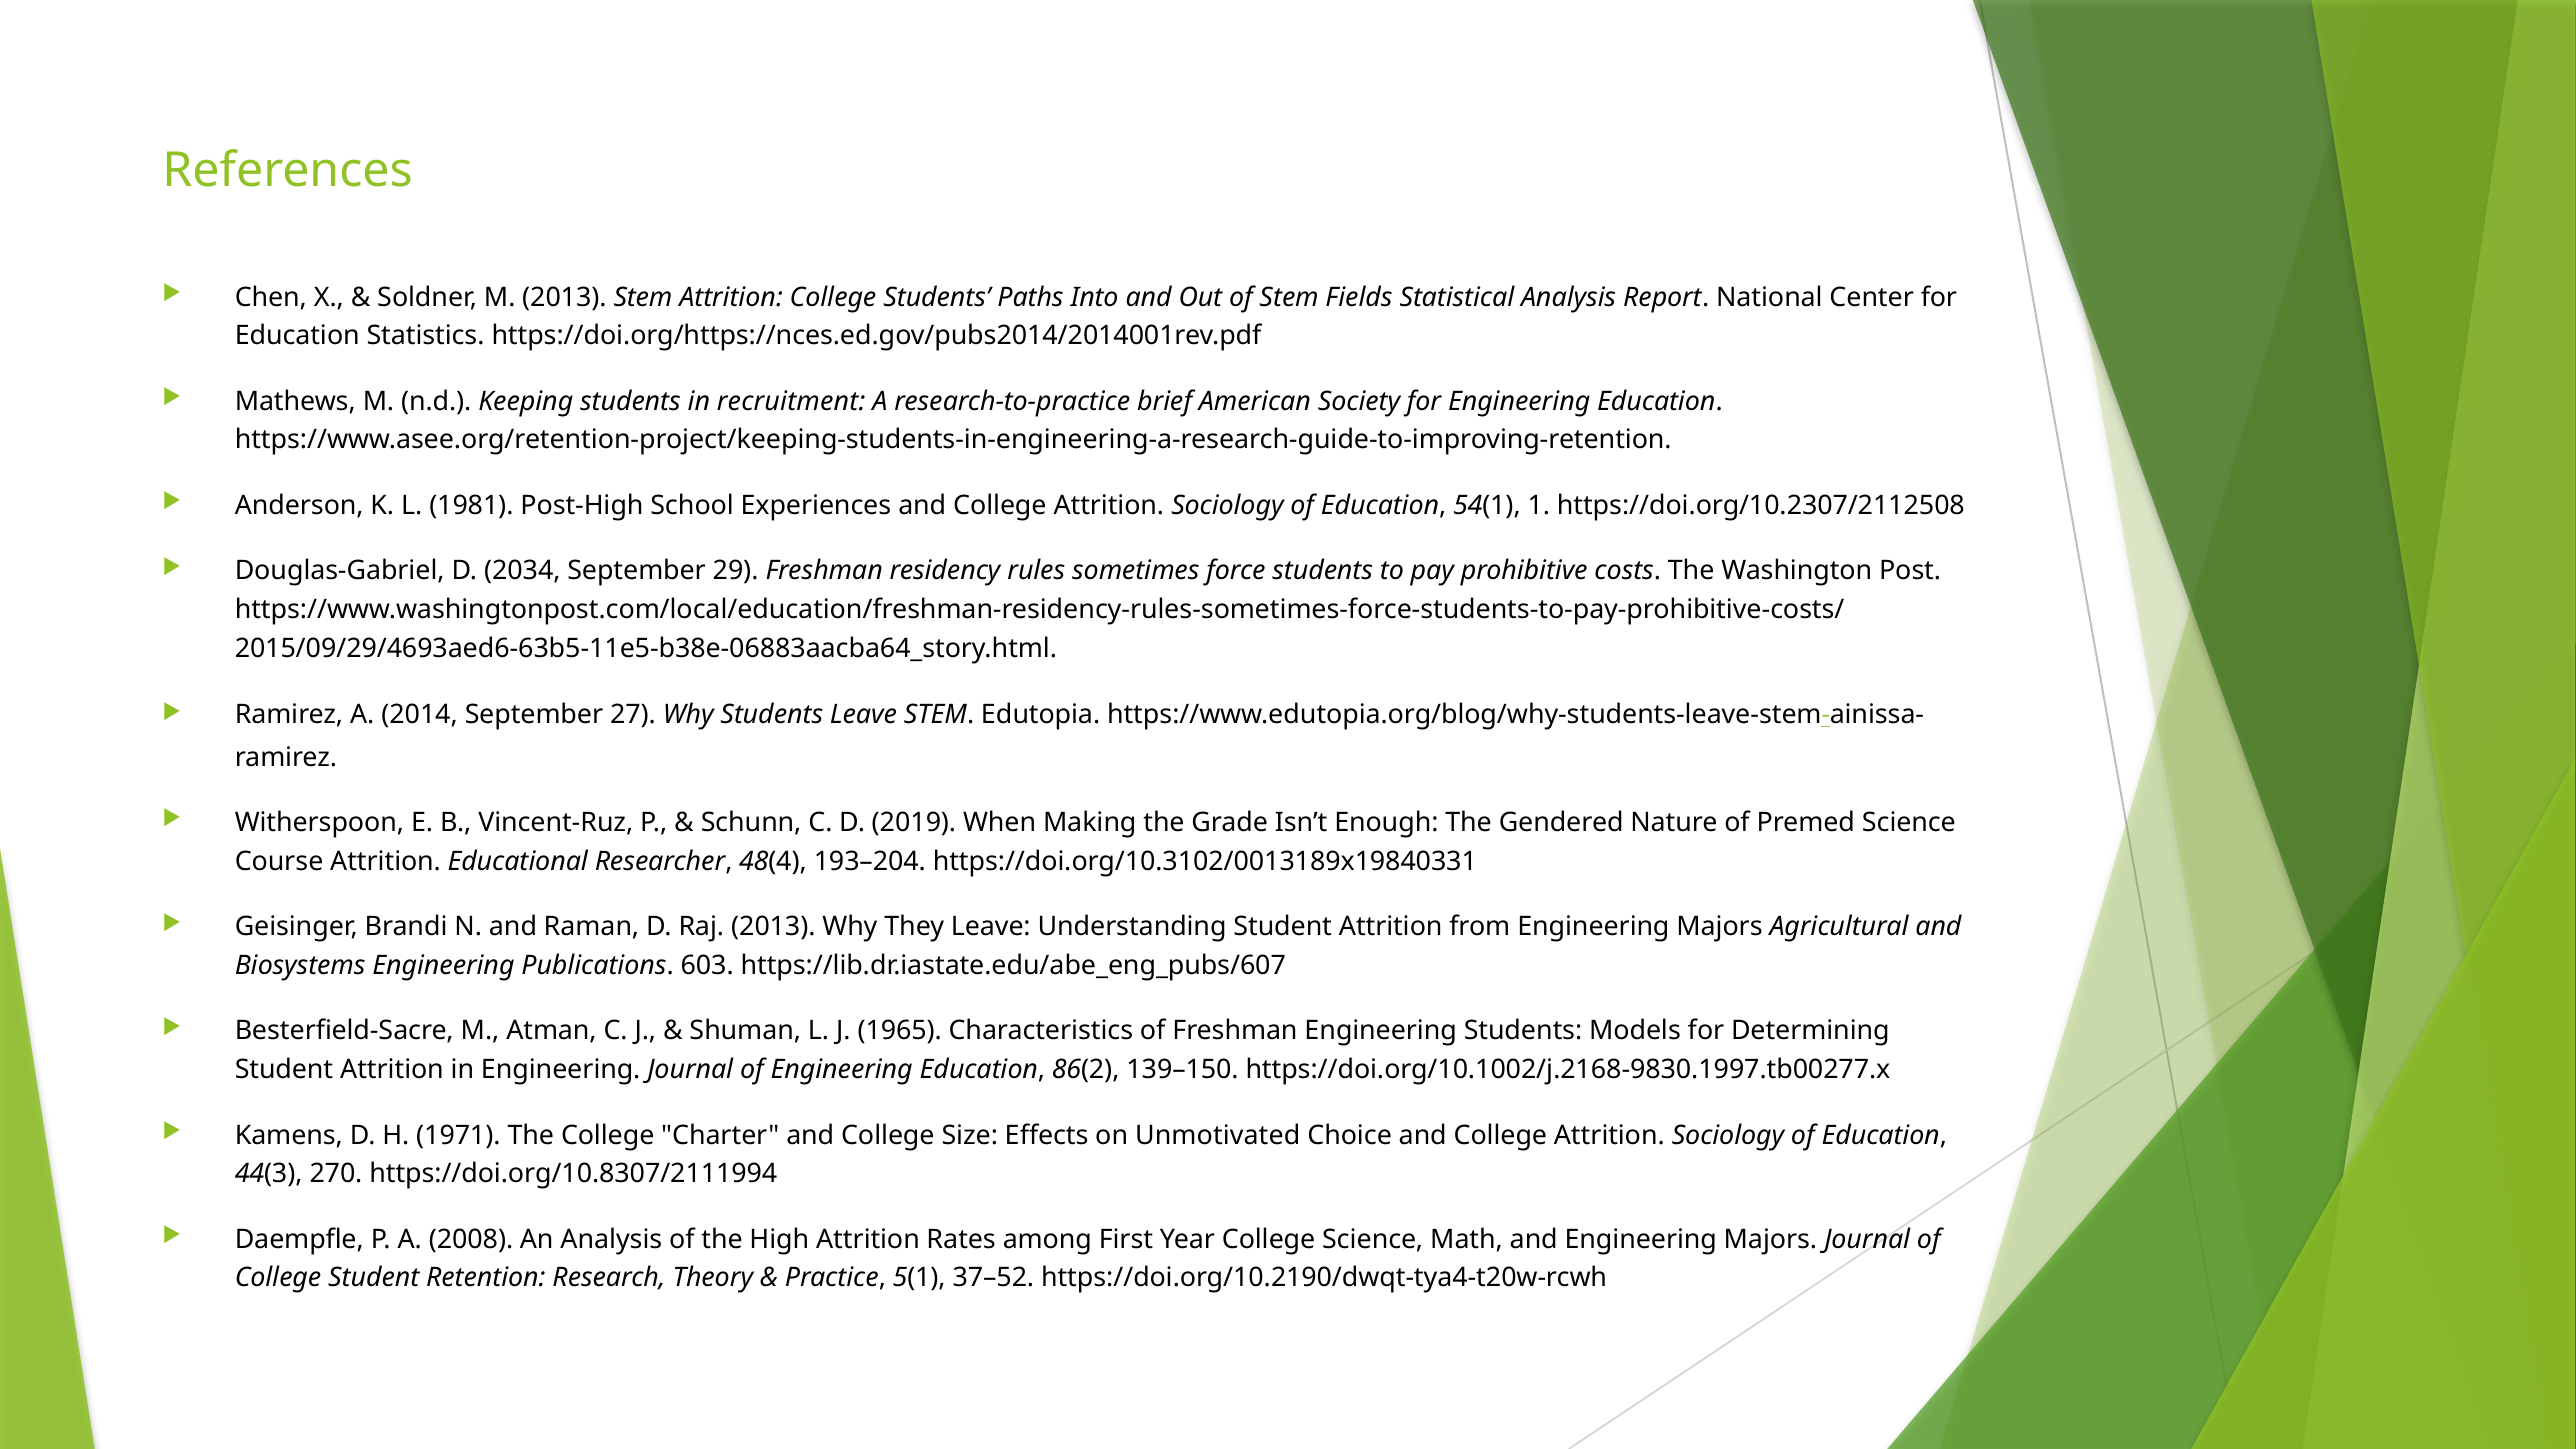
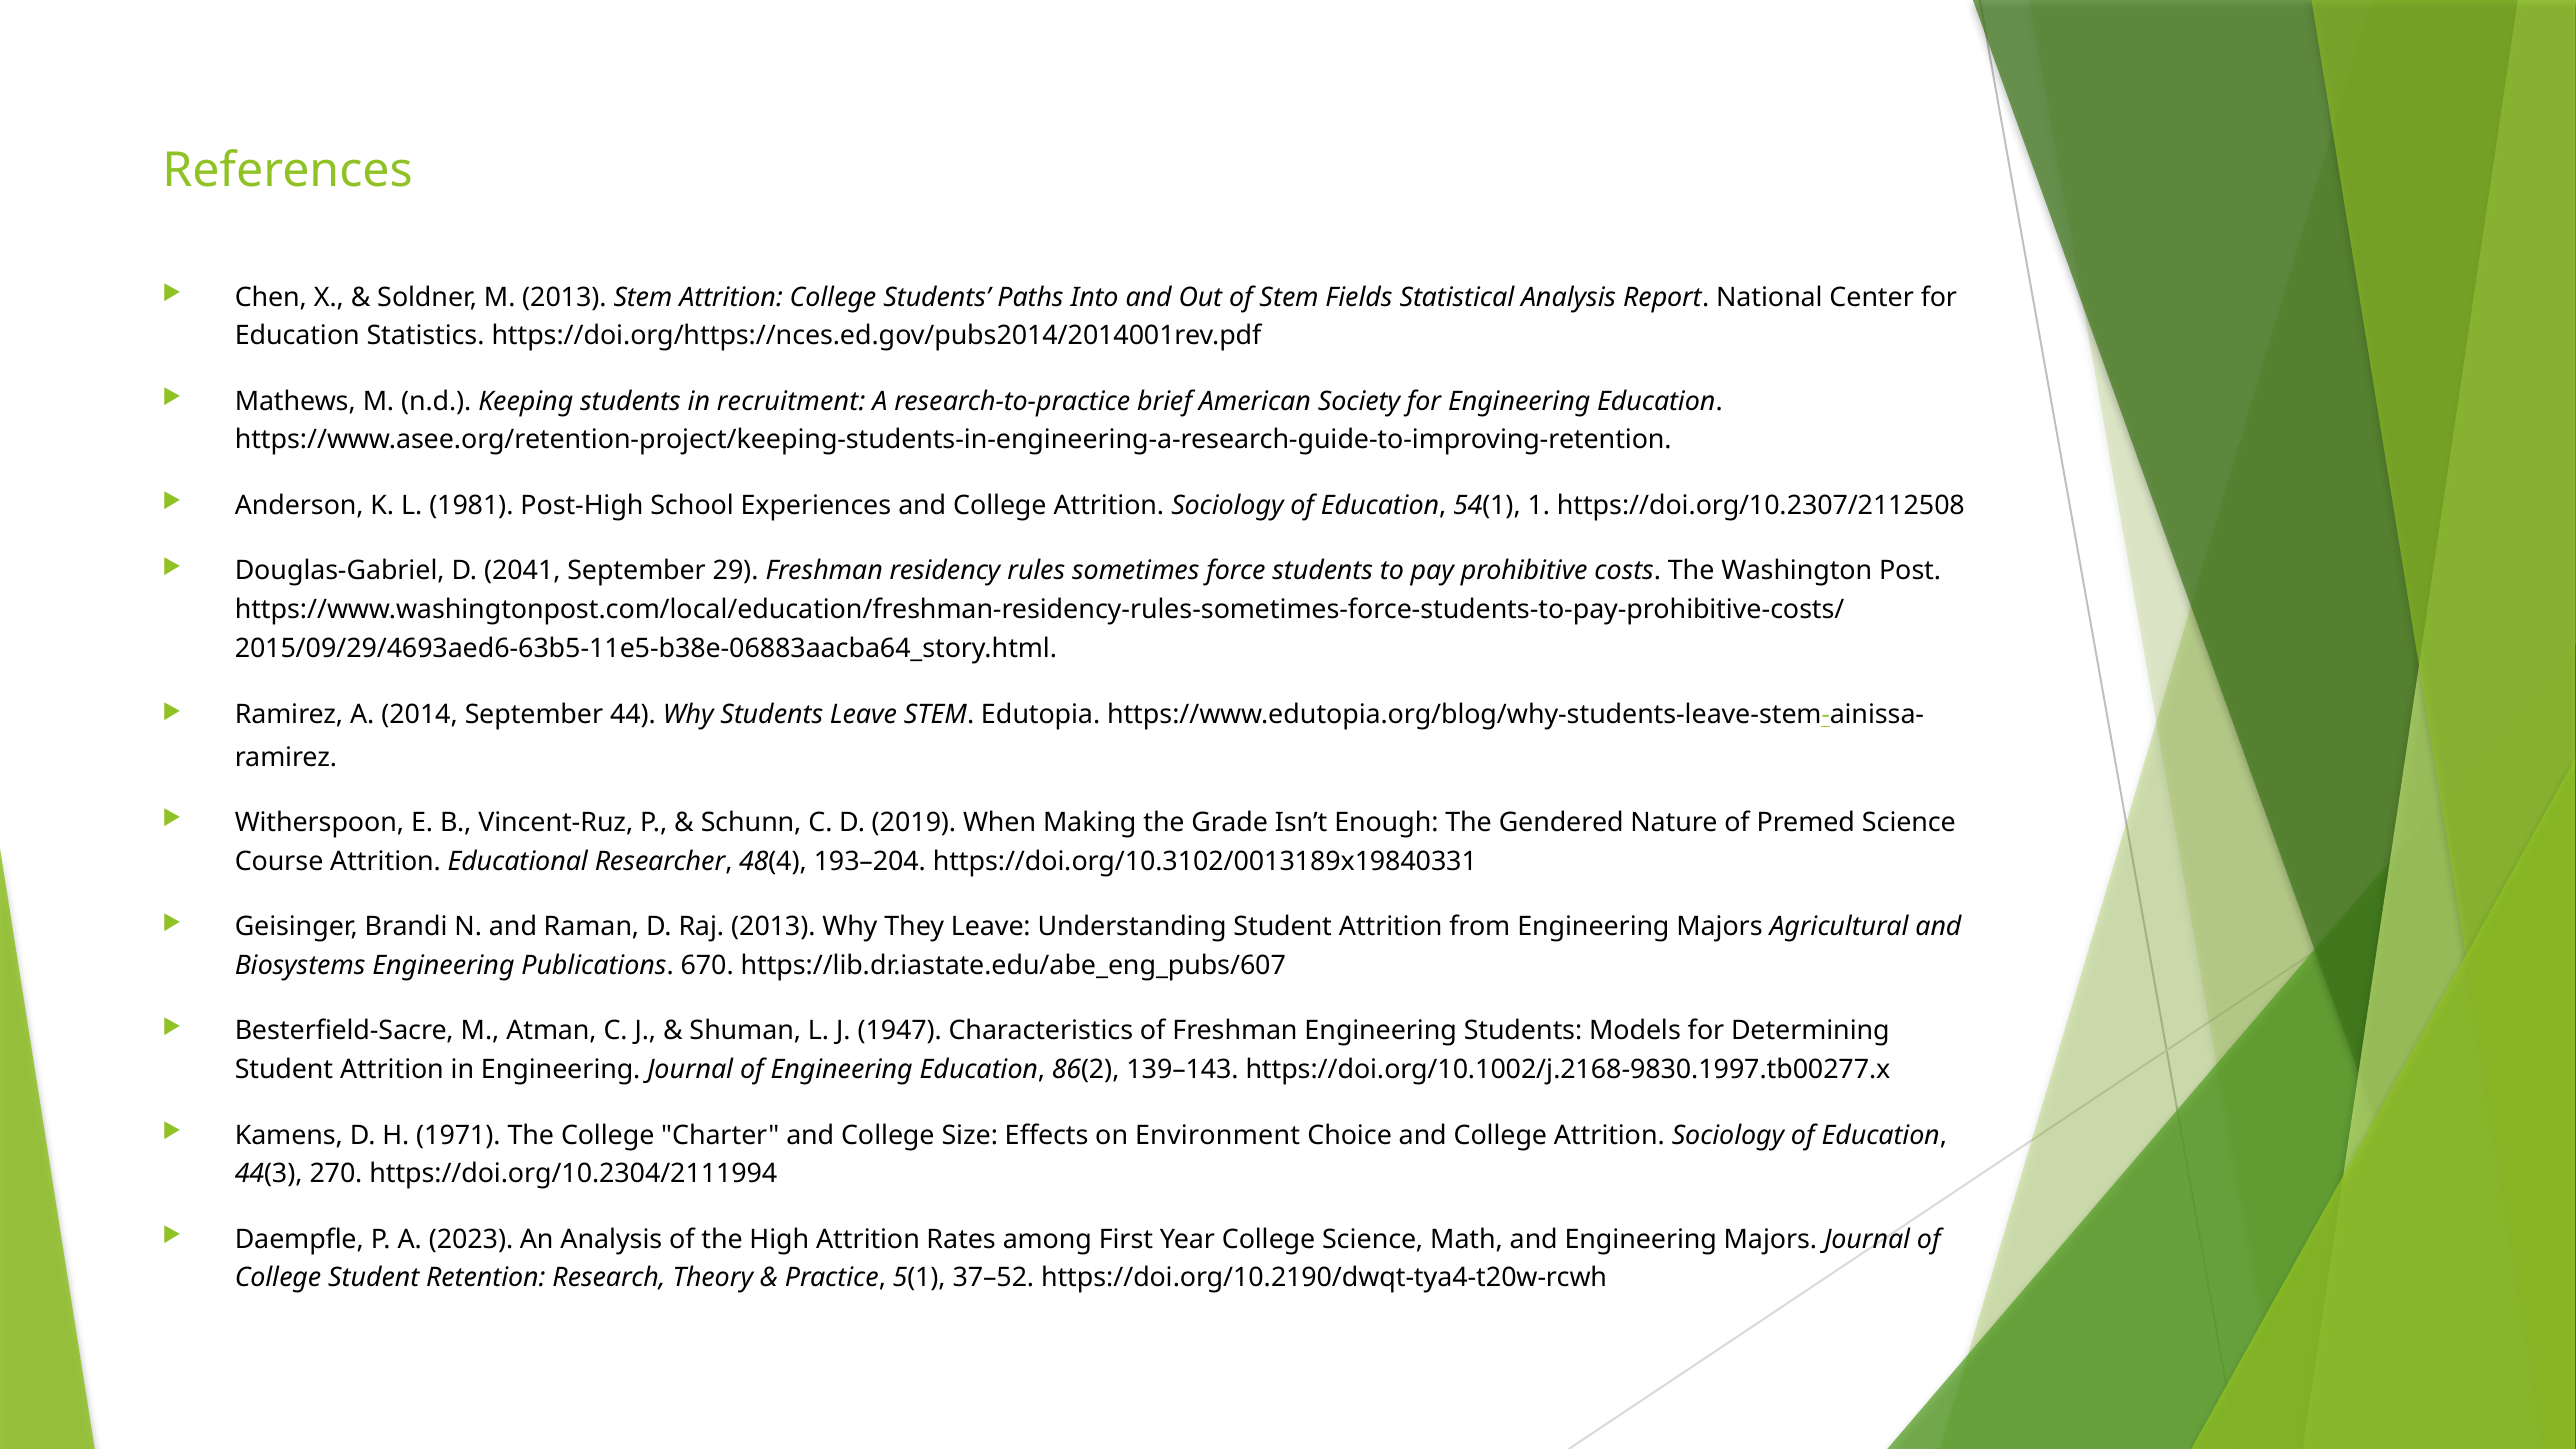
2034: 2034 -> 2041 (522, 571)
27: 27 -> 44 (633, 715)
603: 603 -> 670 (707, 966)
1965: 1965 -> 1947 (900, 1031)
139–150: 139–150 -> 139–143 (1183, 1070)
Unmotivated: Unmotivated -> Environment (1218, 1135)
https://doi.org/10.8307/2111994: https://doi.org/10.8307/2111994 -> https://doi.org/10.2304/2111994 (573, 1174)
2008: 2008 -> 2023 (471, 1239)
